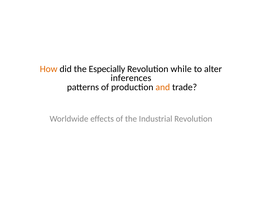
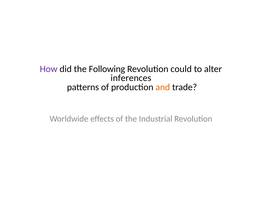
How colour: orange -> purple (49, 69)
Especially: Especially -> Following (107, 69)
while: while -> could (181, 69)
